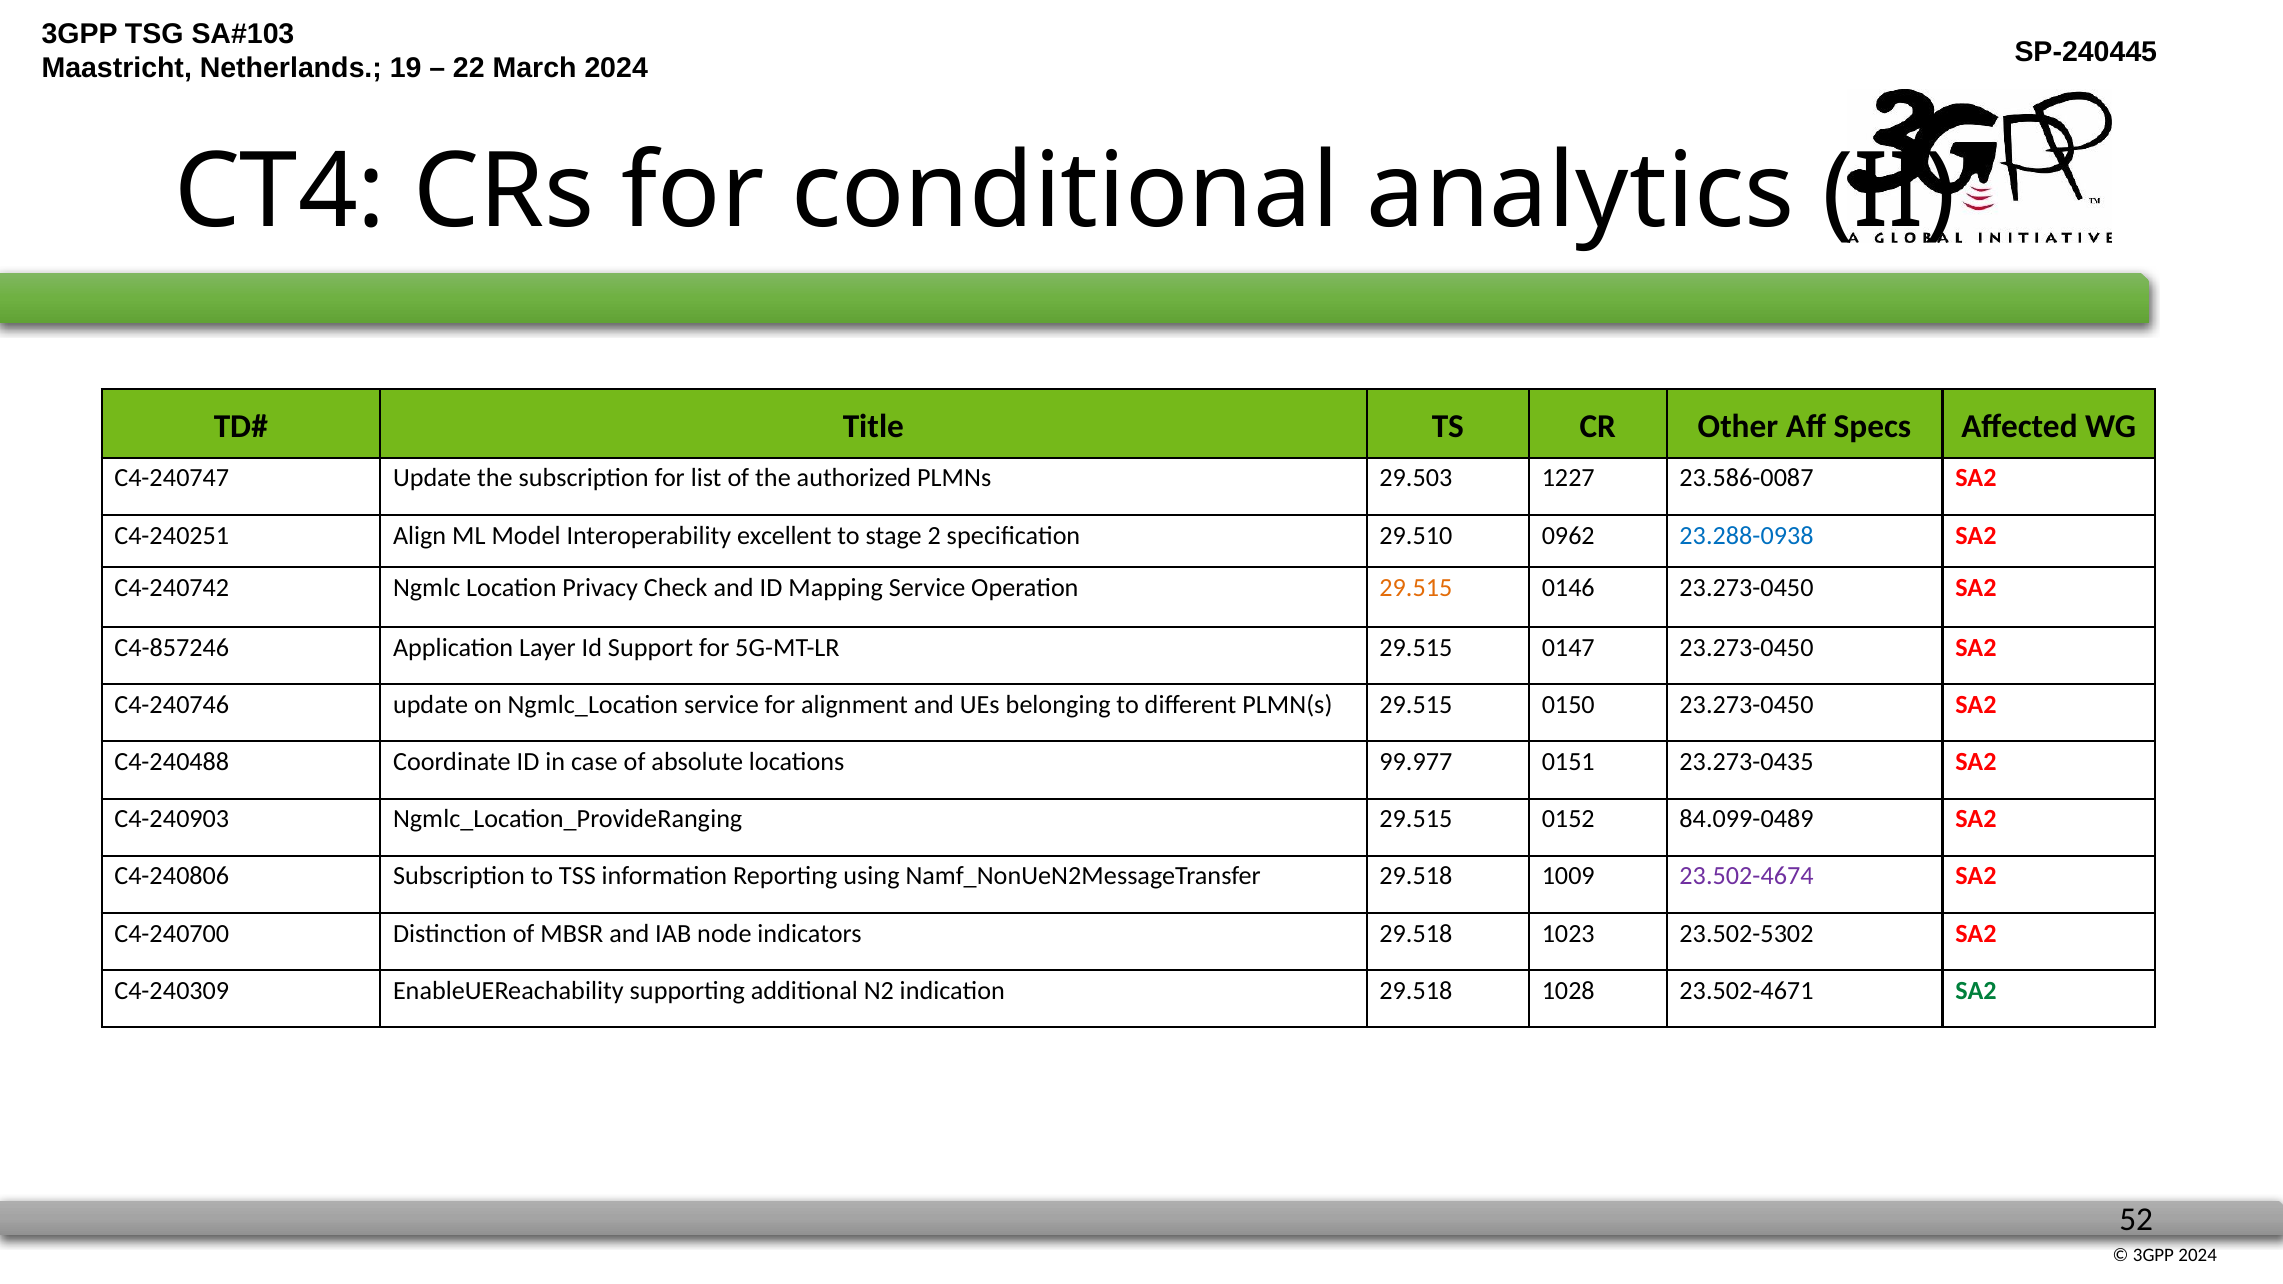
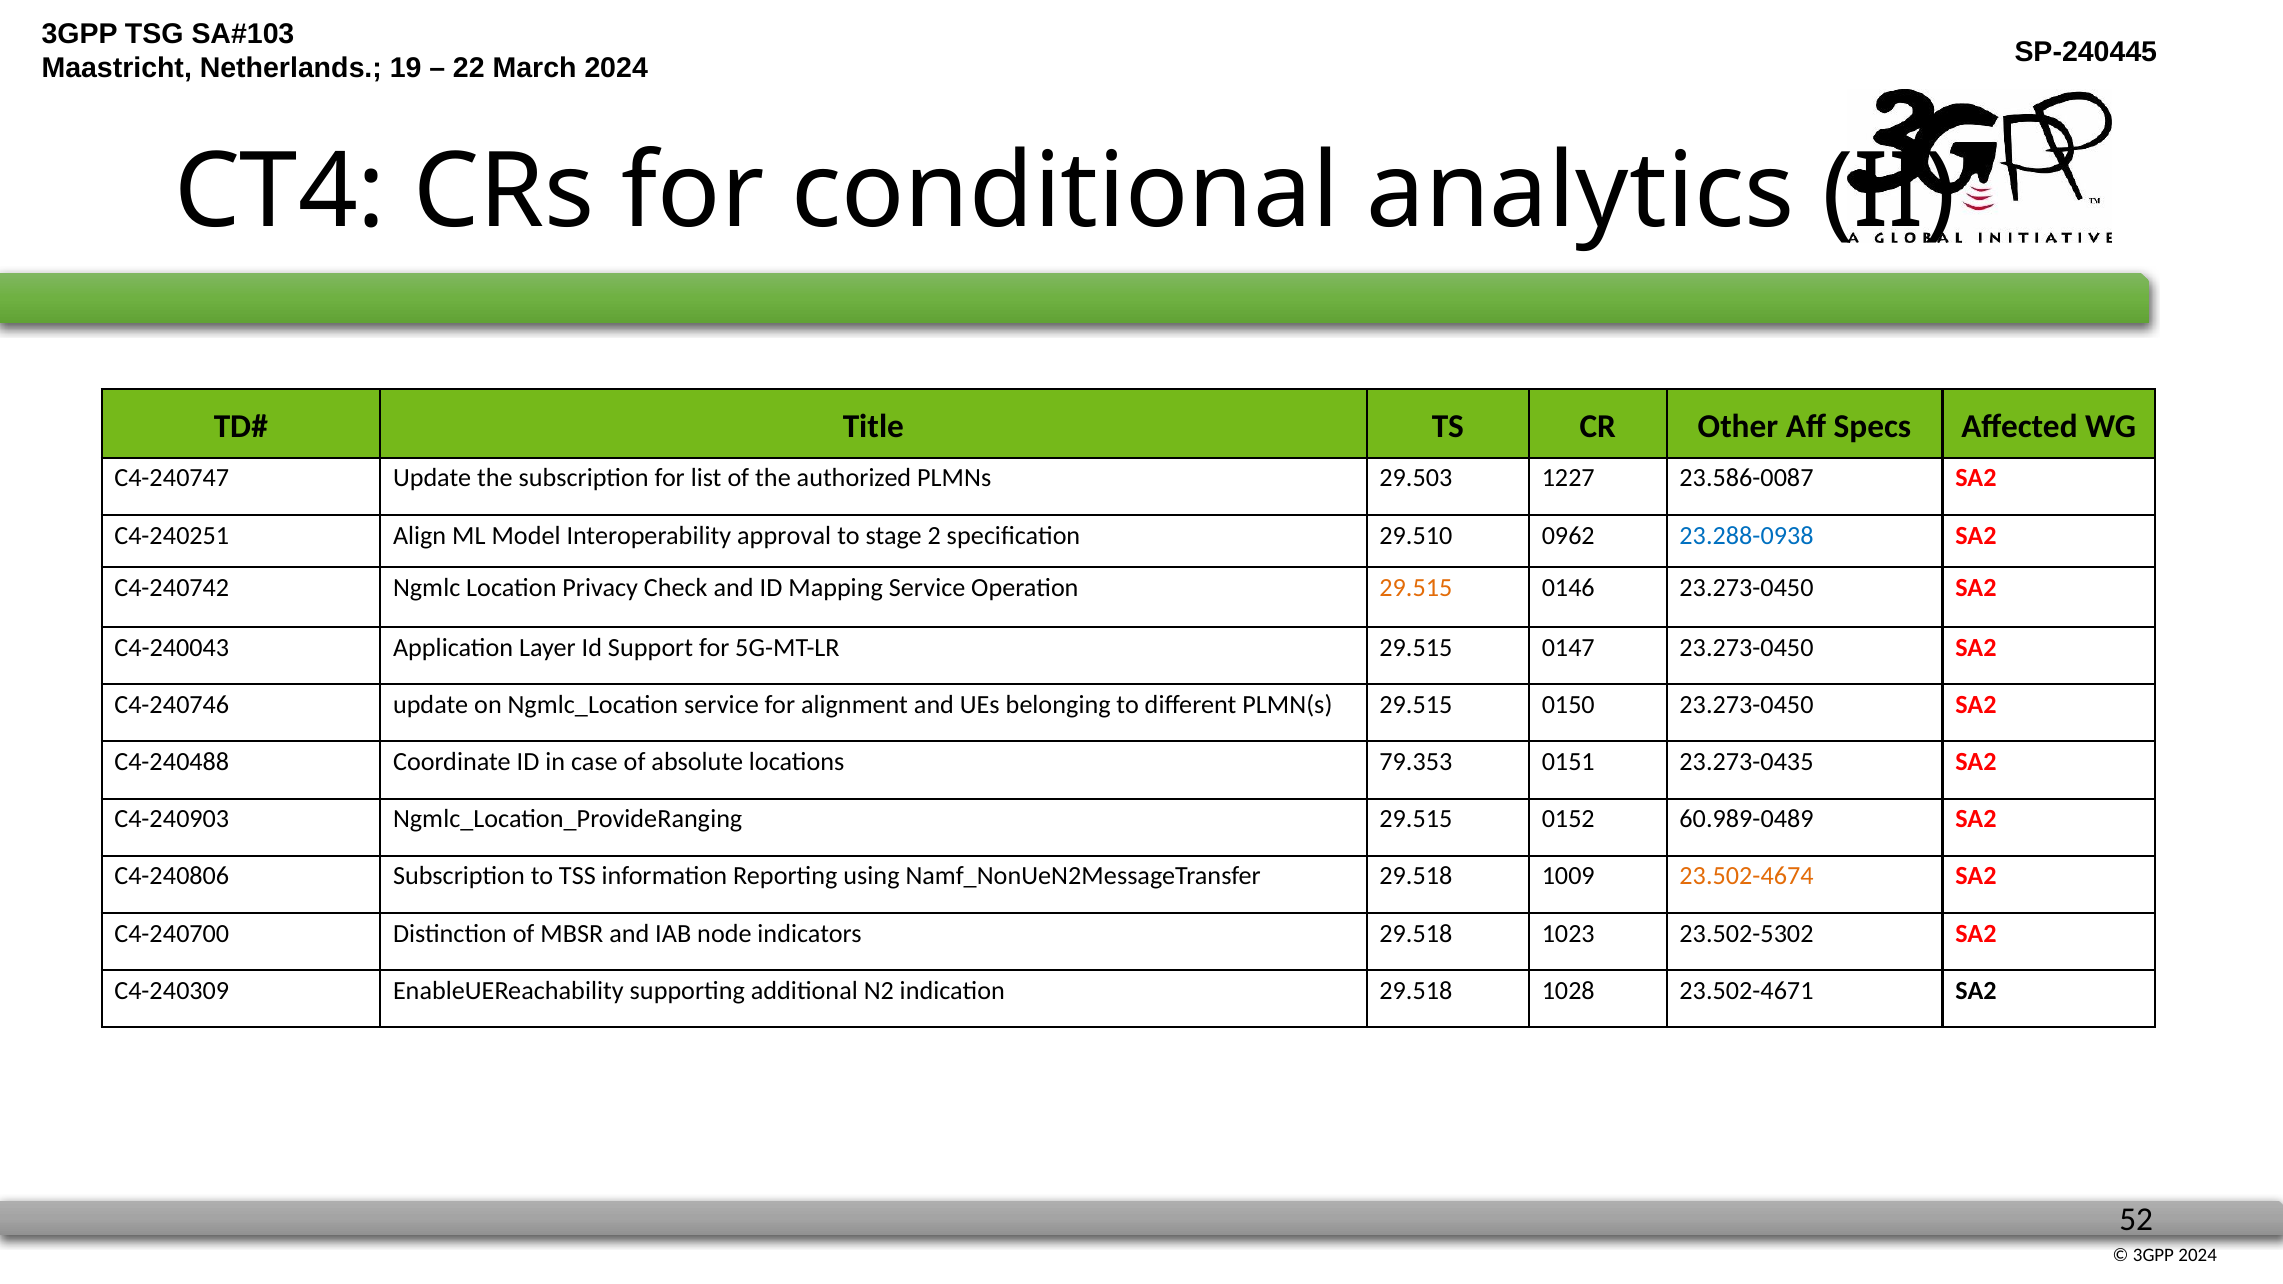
excellent: excellent -> approval (784, 536)
C4-857246: C4-857246 -> C4-240043 (172, 647)
99.977: 99.977 -> 79.353 (1416, 762)
84.099-0489: 84.099-0489 -> 60.989-0489 (1747, 819)
23.502-4674 colour: purple -> orange (1747, 876)
SA2 colour: green -> black (1976, 991)
